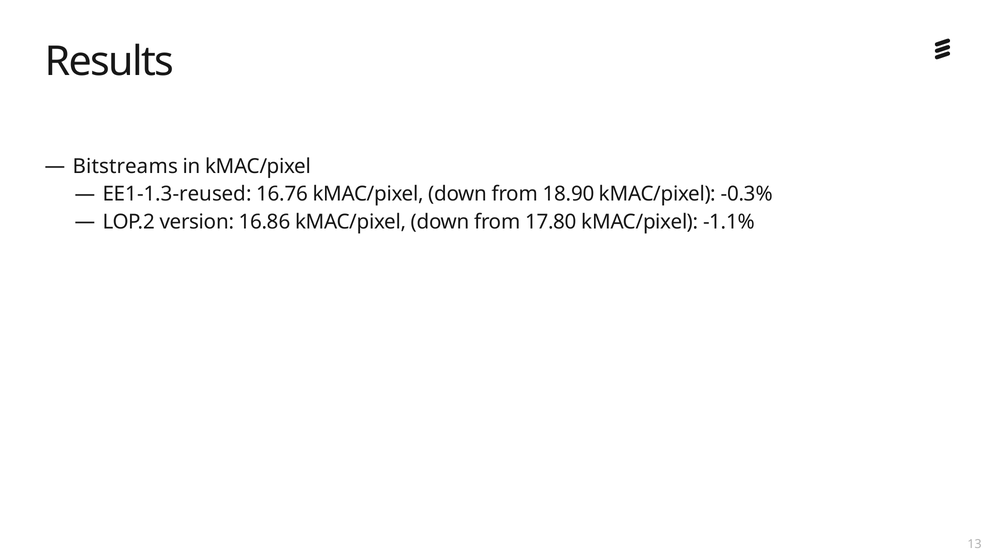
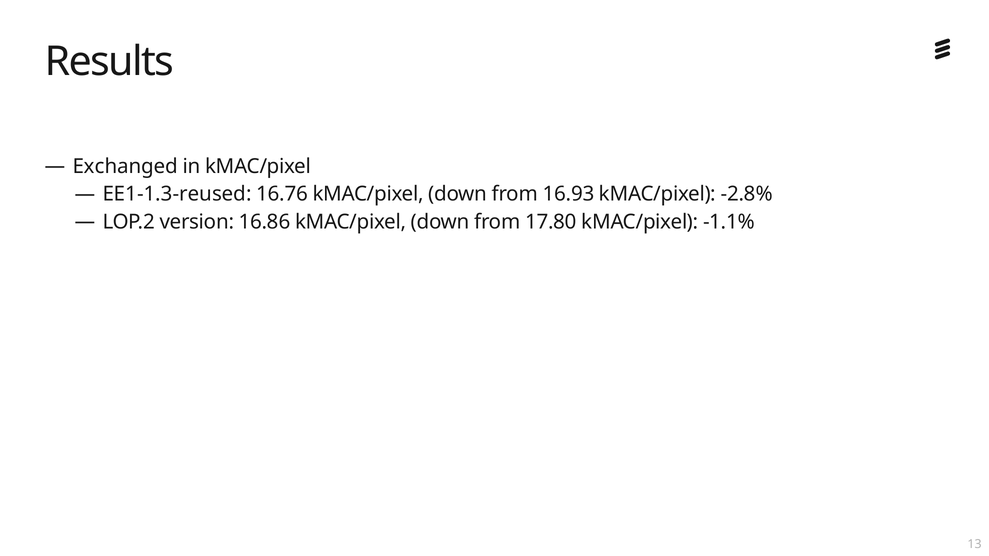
Bitstreams: Bitstreams -> Exchanged (125, 166)
18.90: 18.90 -> 16.93 (569, 194)
-0.3%: -0.3% -> -2.8% (747, 194)
